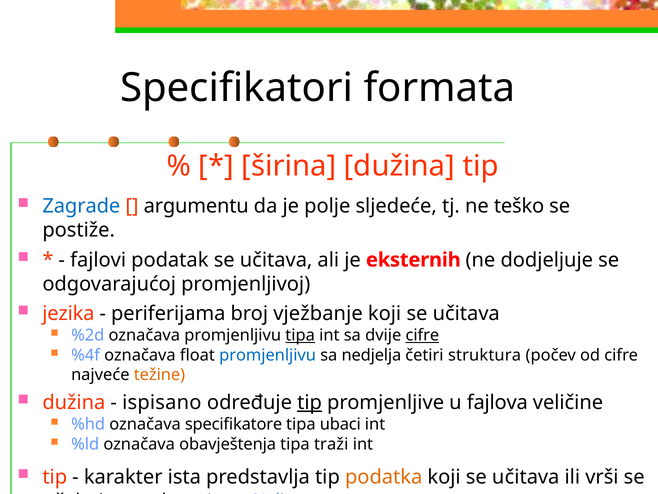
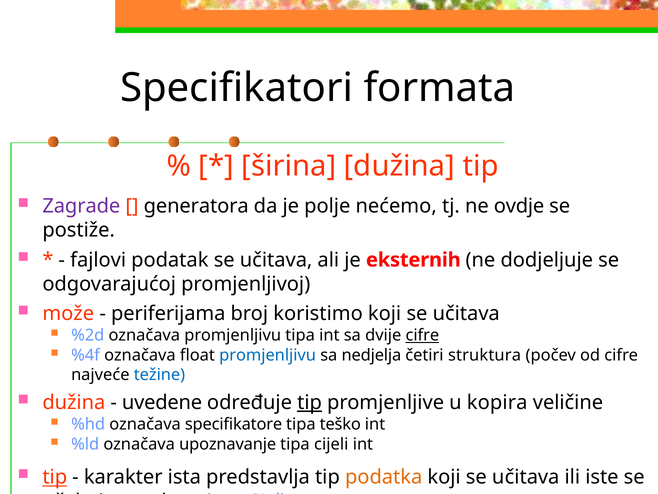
Zagrade colour: blue -> purple (81, 206)
argumentu: argumentu -> generatora (196, 206)
sljedeće: sljedeće -> nećemo (396, 206)
teško: teško -> ovdje (519, 206)
jezika: jezika -> može (68, 313)
vježbanje: vježbanje -> koristimo (318, 313)
tipa underline: present -> none (300, 335)
težine colour: orange -> blue (159, 375)
ispisano: ispisano -> uvedene (162, 402)
fajlova: fajlova -> kopira (497, 402)
ubaci: ubaci -> teško (340, 424)
obavještenja: obavještenja -> upoznavanje (228, 444)
traži: traži -> cijeli (331, 444)
tip underline: none -> present (55, 477)
vrši: vrši -> iste (602, 477)
